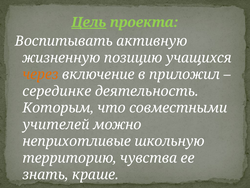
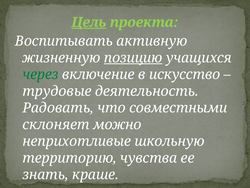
позицию underline: none -> present (133, 58)
через colour: orange -> green (40, 74)
приложил: приложил -> искусство (185, 74)
серединке: серединке -> трудовые (57, 91)
Которым: Которым -> Радовать (58, 108)
учителей: учителей -> склоняет (56, 124)
